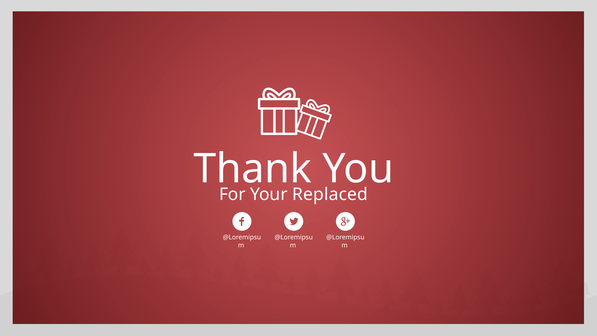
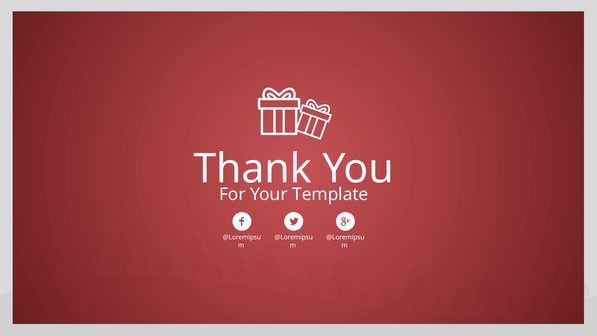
Replaced: Replaced -> Template (330, 194)
